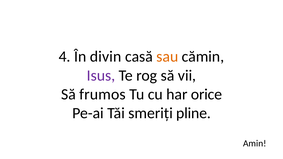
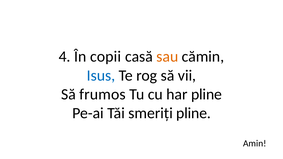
divin: divin -> copii (106, 57)
Isus colour: purple -> blue (101, 76)
har orice: orice -> pline (206, 94)
